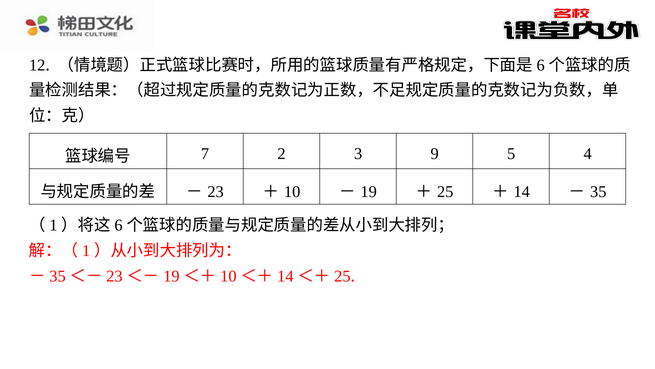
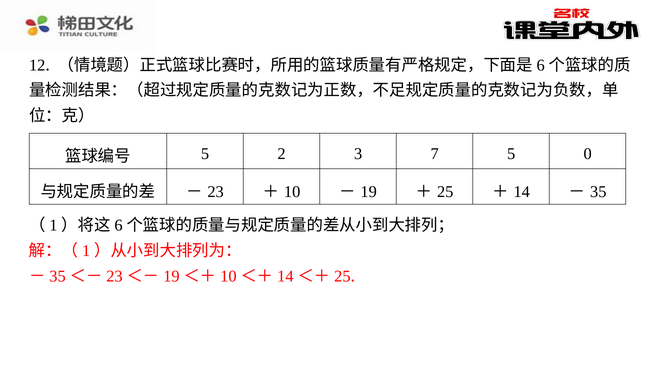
7: 7 -> 5 (205, 154)
9: 9 -> 7 (435, 154)
4: 4 -> 0 (588, 154)
